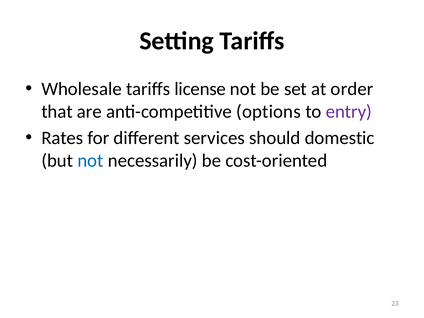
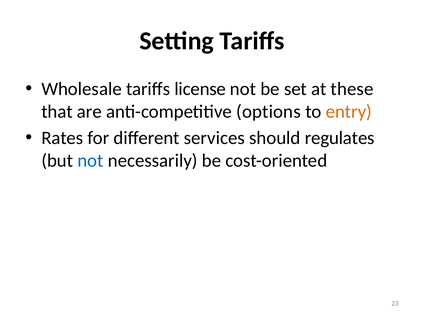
order: order -> these (352, 89)
entry colour: purple -> orange (349, 112)
domestic: domestic -> regulates (340, 138)
